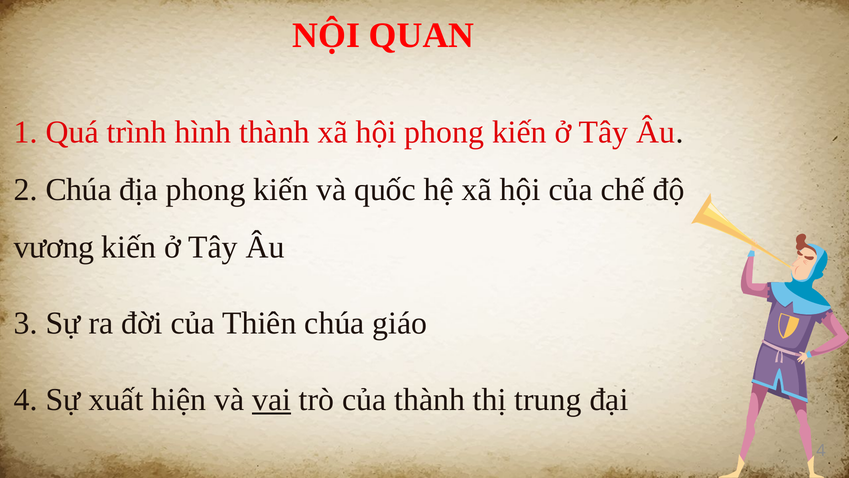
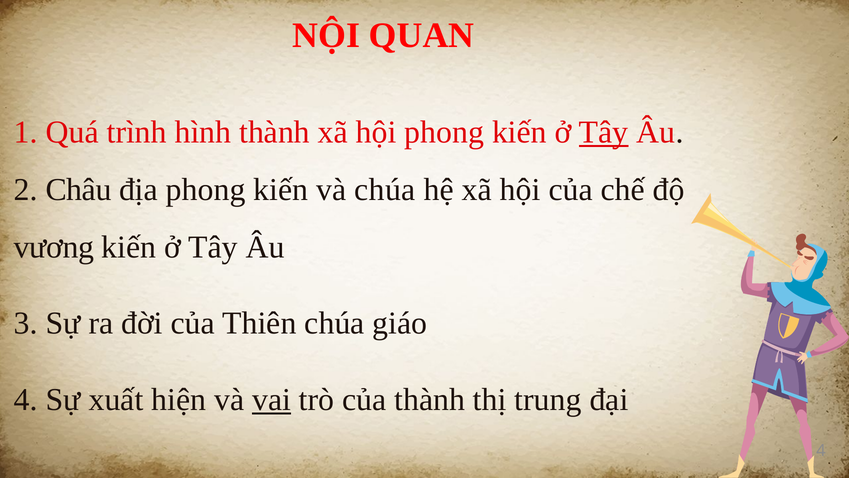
Tây underline: none -> present (604, 132)
2 Chúa: Chúa -> Châu (79, 189)
và quốc: quốc -> chúa (385, 189)
